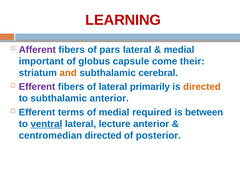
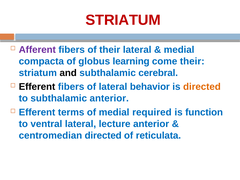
LEARNING: LEARNING -> STRIATUM (123, 20)
of pars: pars -> their (110, 50)
important: important -> compacta (41, 61)
capsule: capsule -> learning (131, 61)
and colour: orange -> black (68, 73)
Efferent colour: purple -> black (37, 87)
primarily: primarily -> behavior (150, 87)
between: between -> function (204, 112)
ventral underline: present -> none (46, 124)
posterior: posterior -> reticulata (158, 136)
